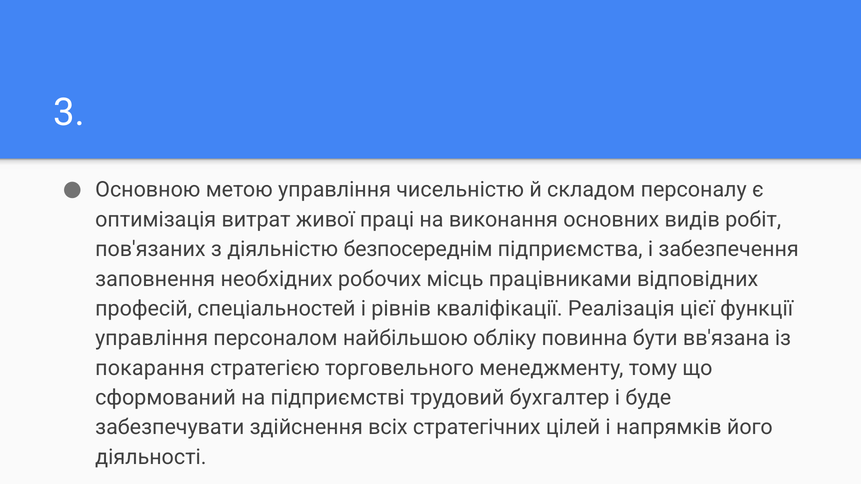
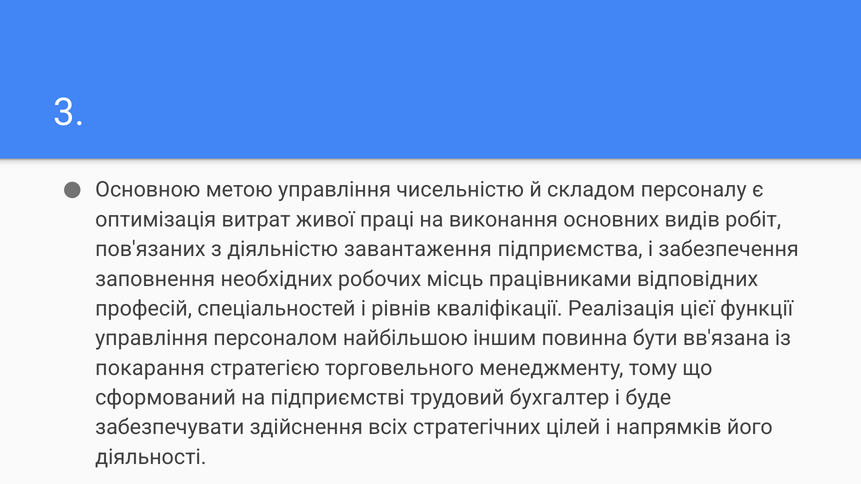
безпосереднім: безпосереднім -> завантаження (418, 249)
обліку: обліку -> іншим (505, 338)
